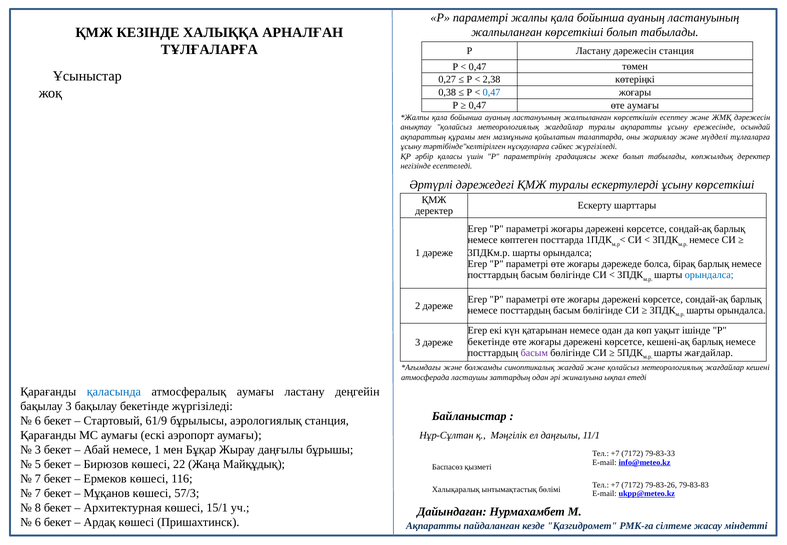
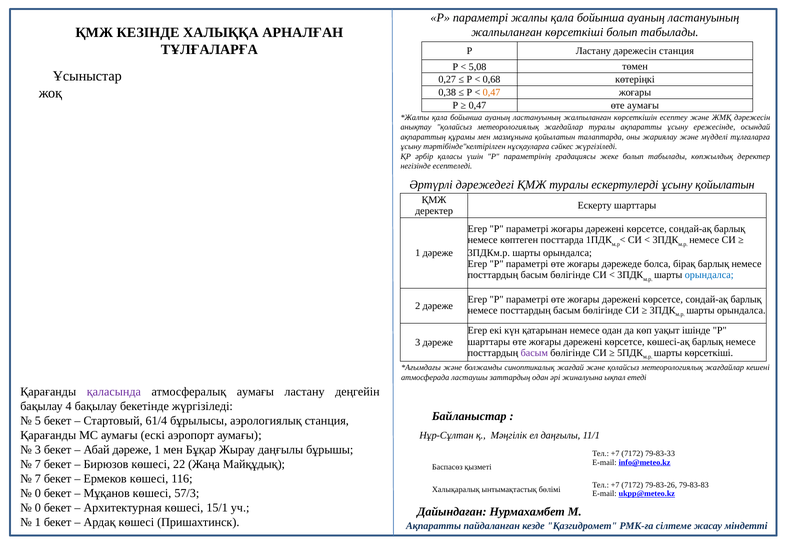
0,47: 0,47 -> 5,08 (478, 67)
2,38: 2,38 -> 0,68 (492, 80)
0,47 colour: blue -> orange (492, 93)
ұсыну көрсеткіші: көрсеткіші -> қойылатын (725, 185)
бекетінде: бекетінде -> шарттары (489, 342)
кешені-ақ: кешені-ақ -> көшесі-ақ (668, 342)
шарты жағдайлар: жағдайлар -> көрсеткіші (709, 353)
қаласында colour: blue -> purple (114, 392)
бақылау 3: 3 -> 4 (69, 406)
6: 6 -> 5 (38, 421)
61/9: 61/9 -> 61/4 (156, 421)
Абай немесе: немесе -> дәреже (132, 450)
5: 5 -> 7 (38, 464)
7: 7 -> 0 (38, 493)
8: 8 -> 0 (38, 508)
6: 6 -> 1 (38, 522)
